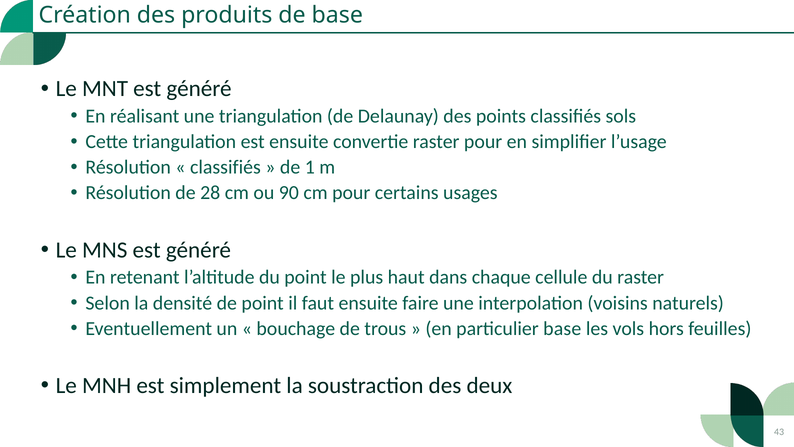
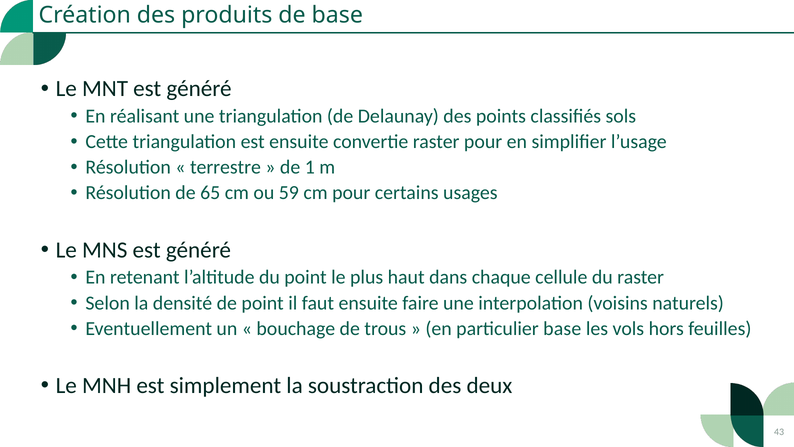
classifiés: classifiés -> terrestre (225, 167)
28: 28 -> 65 (210, 193)
90: 90 -> 59 (289, 193)
